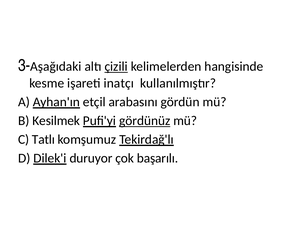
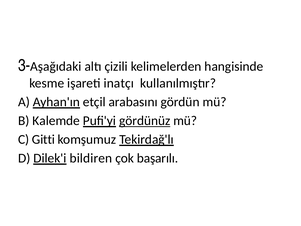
çizili underline: present -> none (116, 66)
Kesilmek: Kesilmek -> Kalemde (56, 121)
Tatlı: Tatlı -> Gitti (43, 139)
duruyor: duruyor -> bildiren (91, 158)
